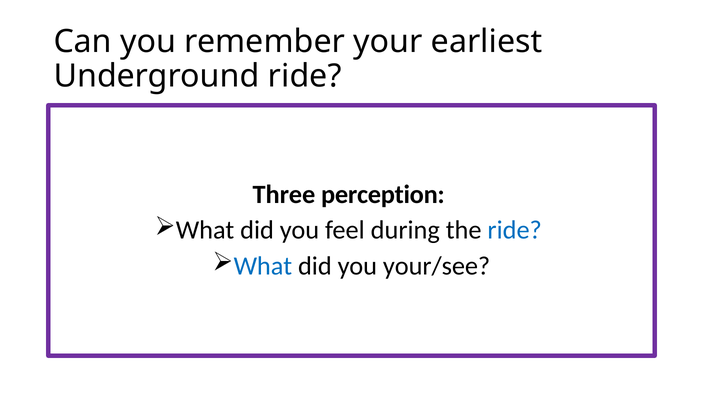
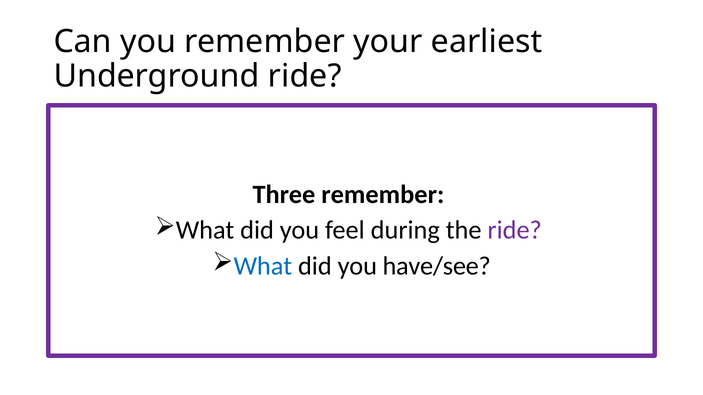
Three perception: perception -> remember (383, 195)
ride colour: blue -> purple (515, 231)
your/see: your/see -> have/see (437, 266)
